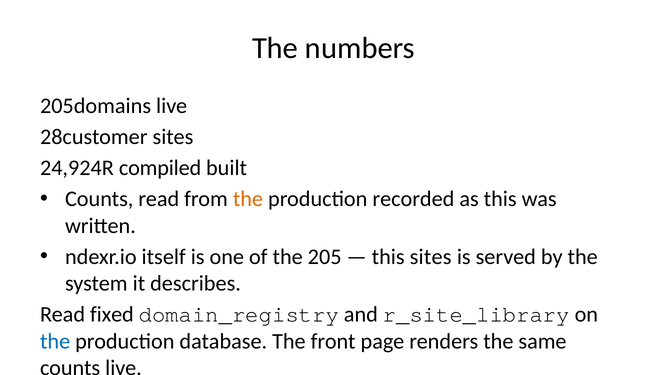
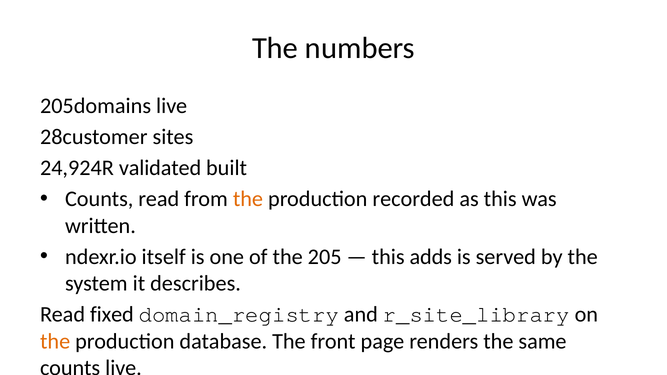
compiled: compiled -> validated (160, 168)
this sites: sites -> adds (431, 257)
the colour: blue -> orange (55, 341)
